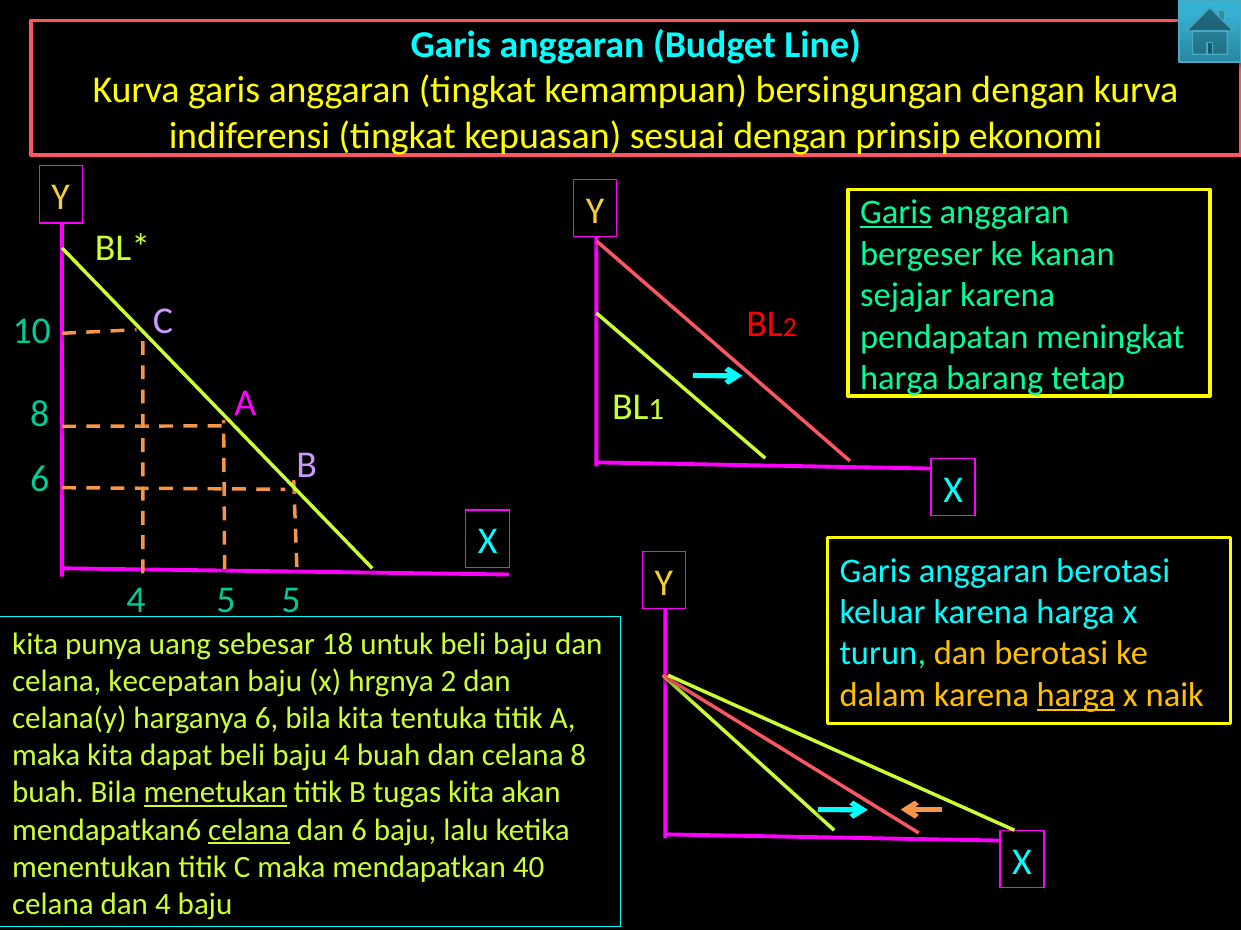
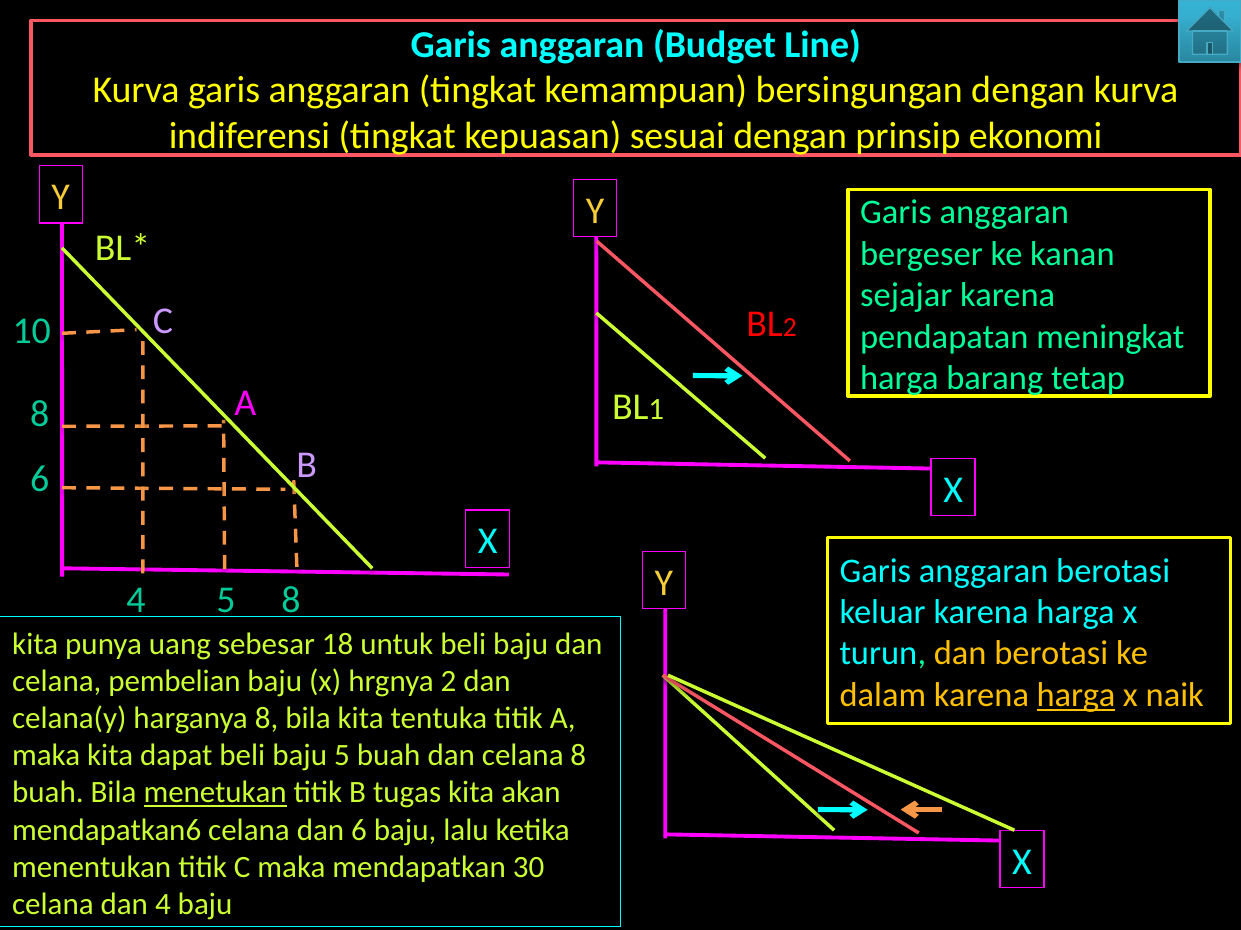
Garis underline: present -> none (896, 213)
5 5: 5 -> 8 (291, 600)
kecepatan: kecepatan -> pembelian (174, 682)
harganya 6: 6 -> 8 (267, 719)
baju 4: 4 -> 5 (342, 756)
celana underline: present -> none (249, 830)
40: 40 -> 30 (529, 868)
